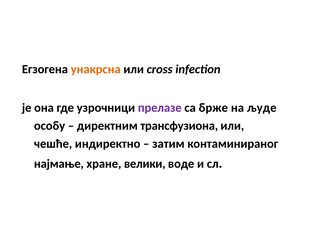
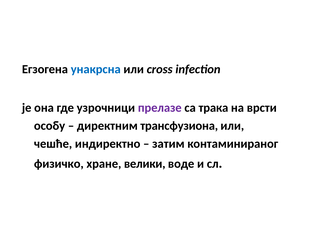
унакрсна colour: orange -> blue (96, 69)
брже: брже -> трака (213, 108)
људе: људе -> врсти (262, 108)
најмање: најмање -> физичко (59, 164)
